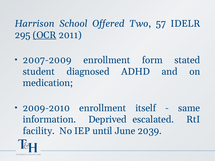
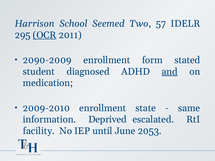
Offered: Offered -> Seemed (108, 24)
2007-2009: 2007-2009 -> 2090-2009 (47, 60)
and underline: none -> present (170, 72)
itself: itself -> state (146, 108)
2039: 2039 -> 2053 (150, 131)
